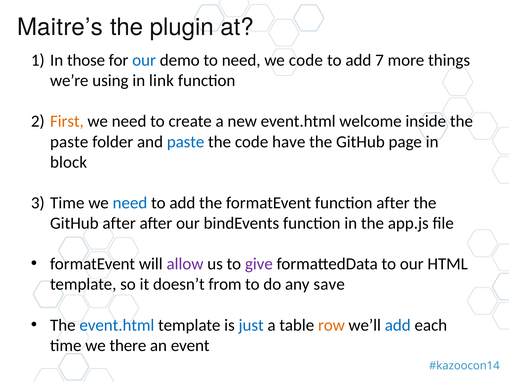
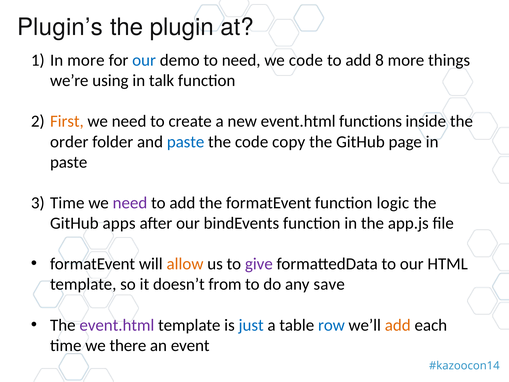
Maitre’s: Maitre’s -> Plugin’s (60, 27)
In those: those -> more (86, 60)
7: 7 -> 8 (380, 60)
link: link -> talk (162, 81)
welcome: welcome -> functions (371, 121)
paste: paste -> order (69, 142)
have: have -> copy (289, 142)
block: block -> paste (69, 162)
need colour: blue -> purple (130, 203)
function after: after -> logic (393, 203)
GitHub after: after -> apps (119, 223)
allow colour: purple -> orange (185, 264)
event.html colour: blue -> purple (117, 325)
row colour: orange -> blue (331, 325)
add colour: blue -> orange (398, 325)
